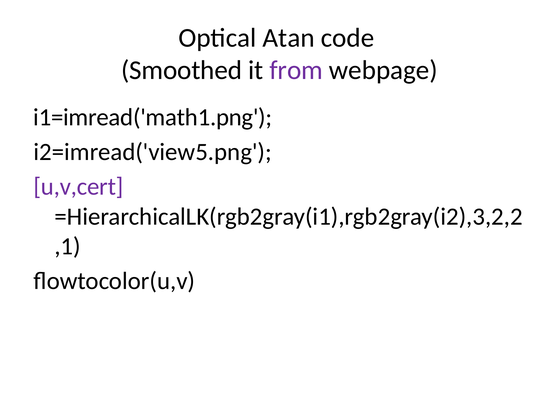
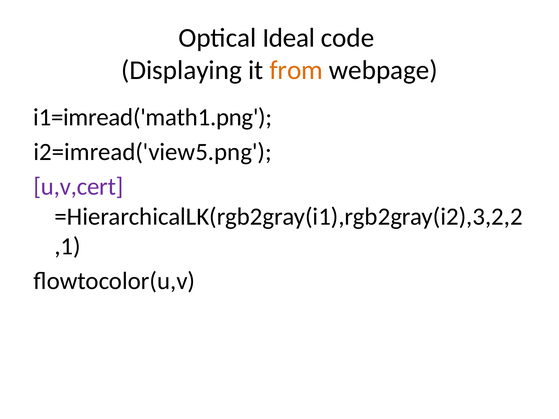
Atan: Atan -> Ideal (289, 38)
Smoothed: Smoothed -> Displaying (181, 70)
from colour: purple -> orange (296, 70)
